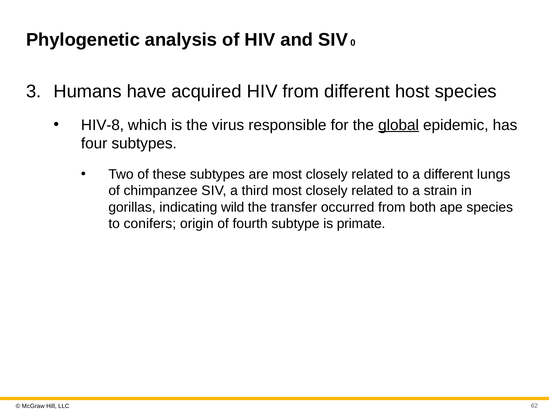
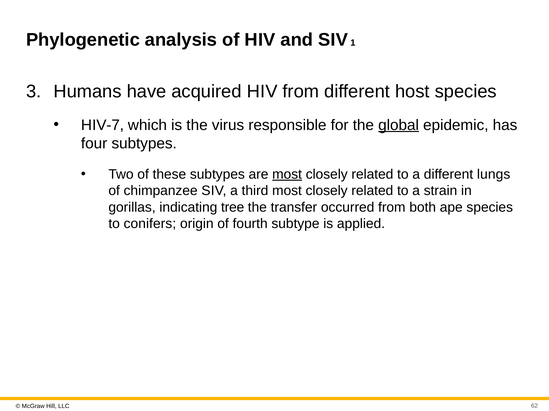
0: 0 -> 1 (353, 43)
V-8: V-8 -> V-7 (110, 125)
most underline: none -> present (287, 175)
wild: wild -> tree (233, 208)
primate: primate -> applied (361, 224)
